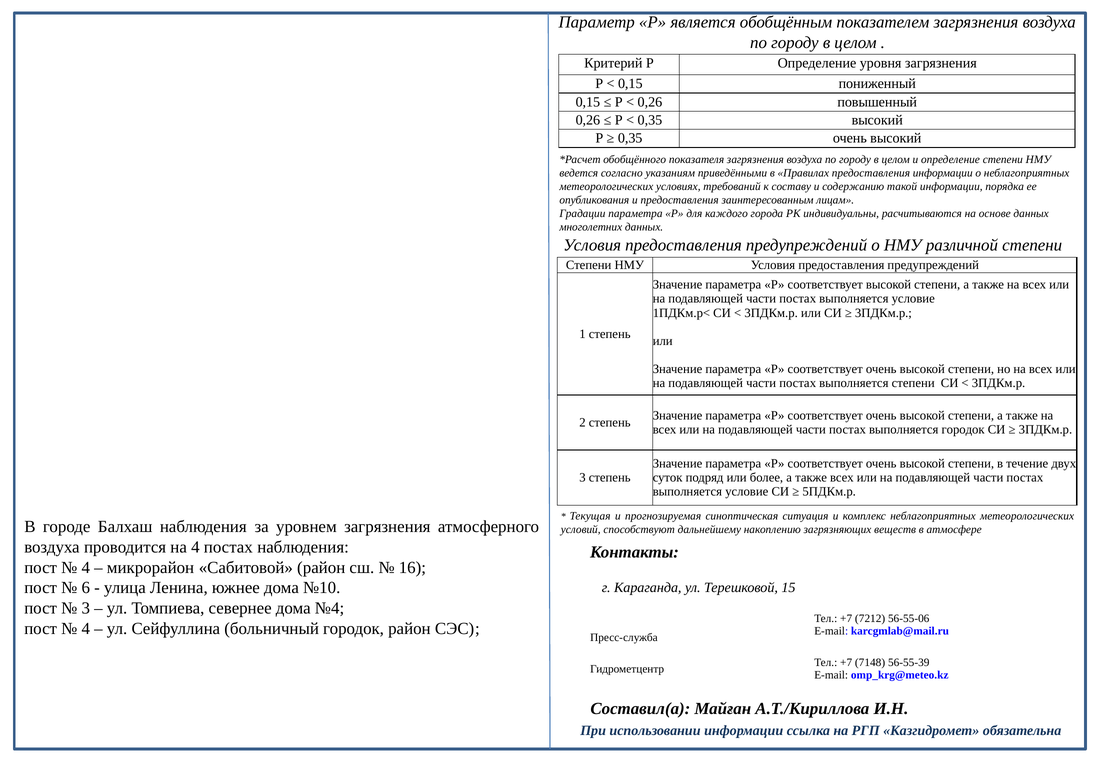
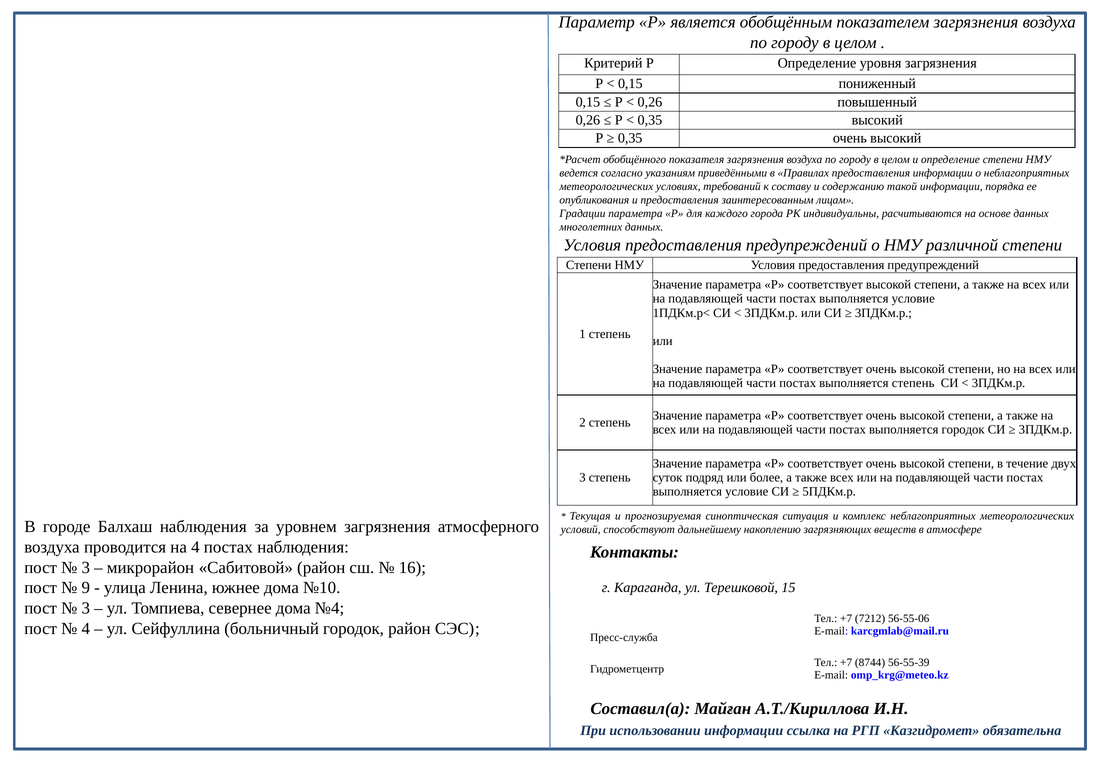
выполняется степени: степени -> степень (913, 383)
4: 4 -> 3 (86, 567)
6: 6 -> 9 (86, 587)
7148: 7148 -> 8744 (870, 662)
